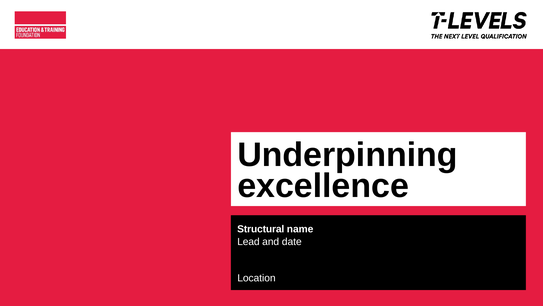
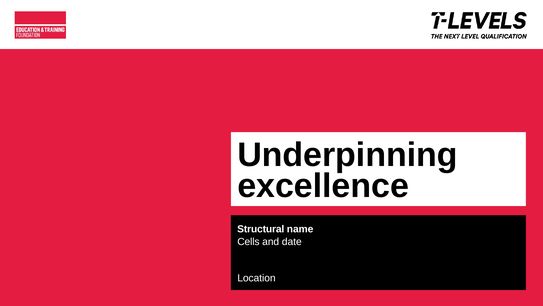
Lead: Lead -> Cells (248, 241)
